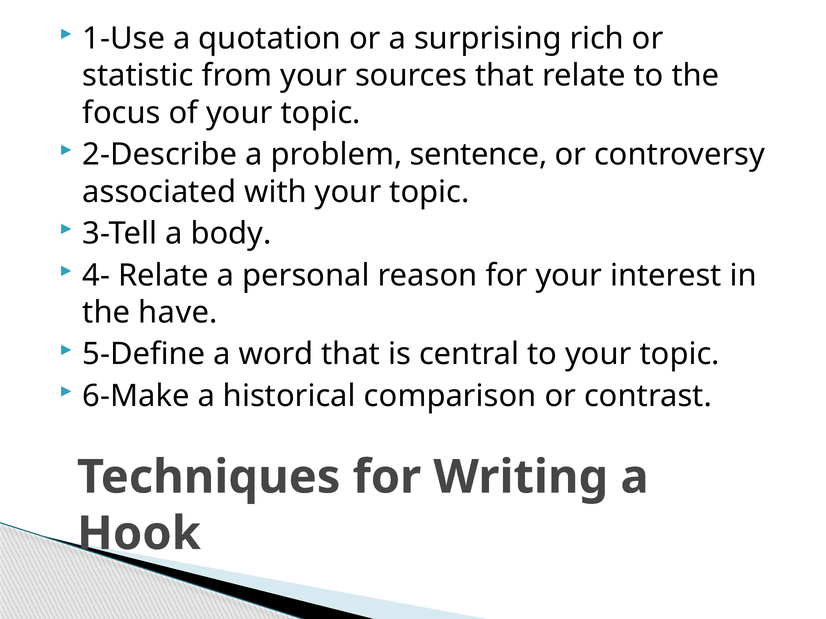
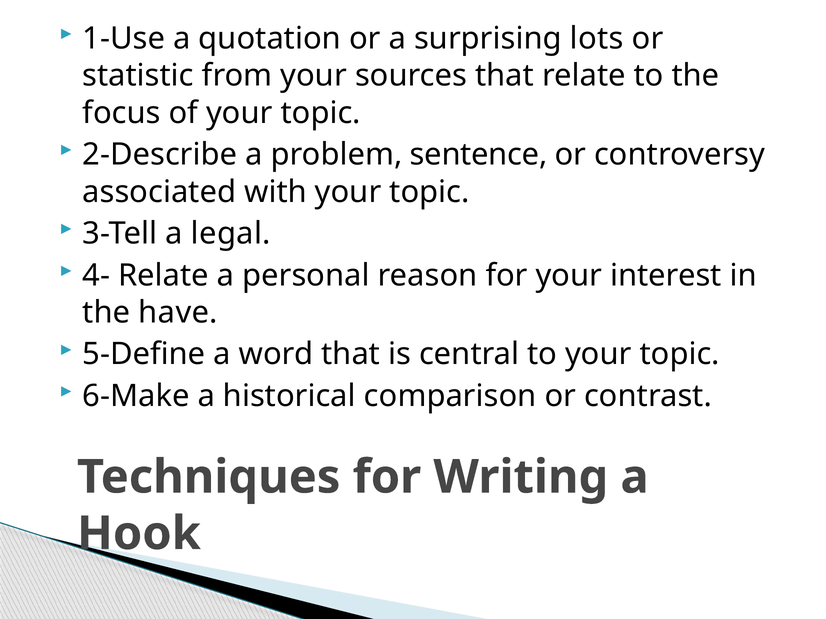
rich: rich -> lots (597, 39)
body: body -> legal (231, 234)
